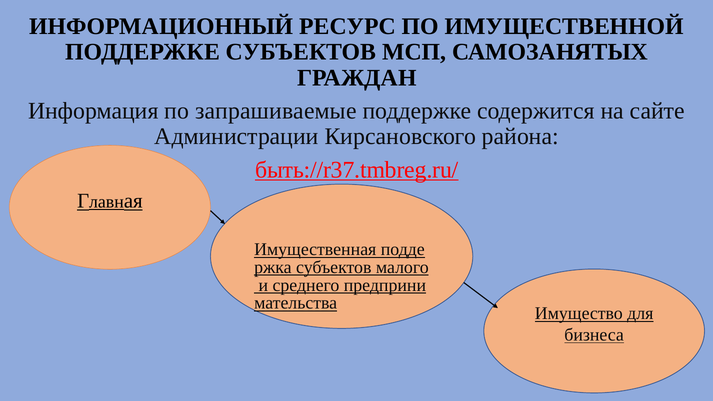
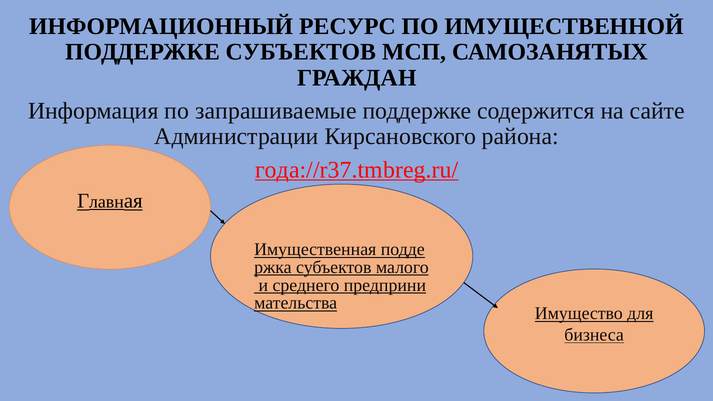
быть://r37.tmbreg.ru/: быть://r37.tmbreg.ru/ -> года://r37.tmbreg.ru/ (357, 170)
